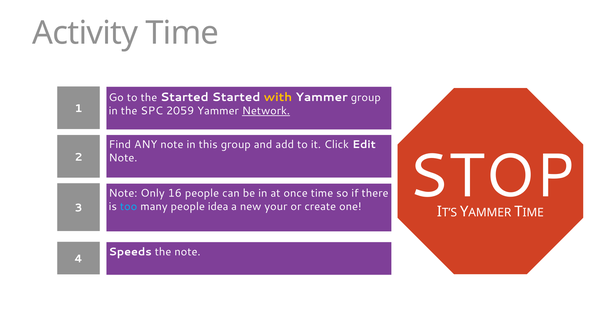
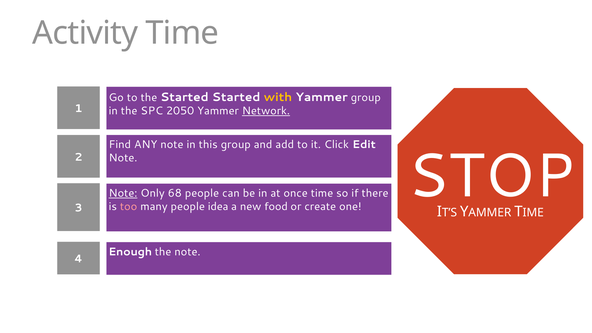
2059: 2059 -> 2050 (180, 111)
Note underline: none -> present (123, 193)
16: 16 -> 68 (175, 193)
too colour: light blue -> pink (129, 207)
your: your -> food (276, 207)
Speeds: Speeds -> Enough (130, 252)
